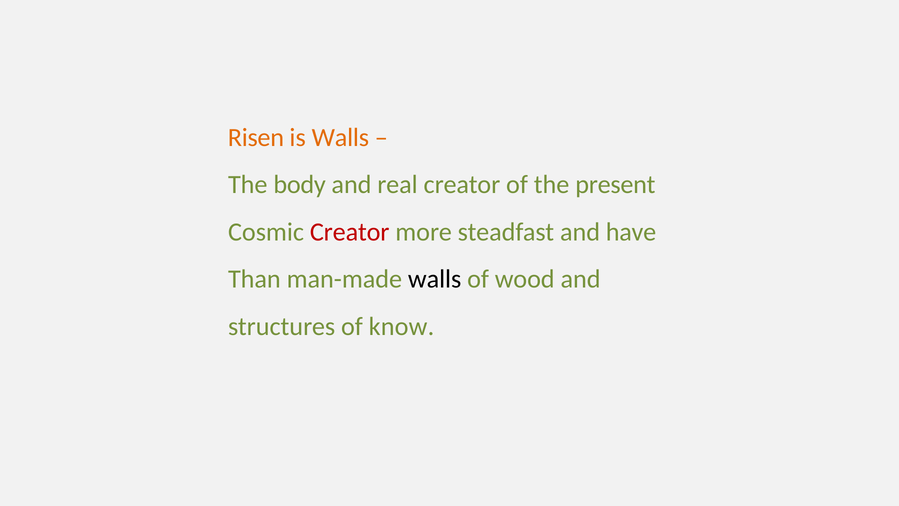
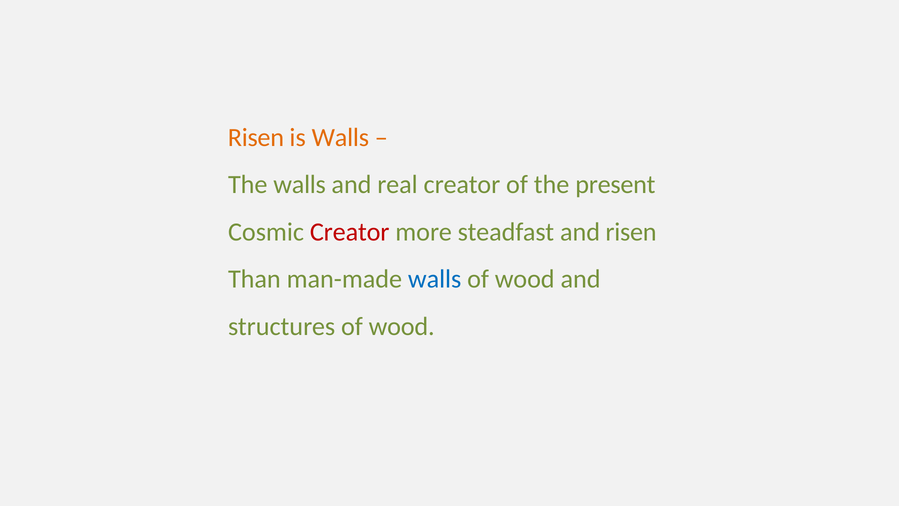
The body: body -> walls (300, 185)
and have: have -> risen (631, 232)
walls colour: black -> blue (435, 279)
structures of know: know -> wood (402, 326)
